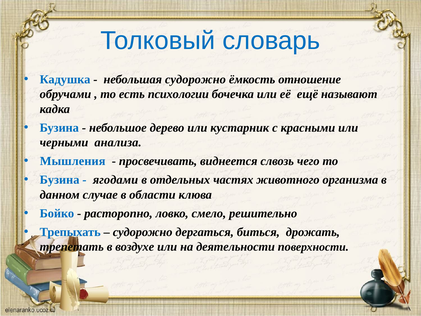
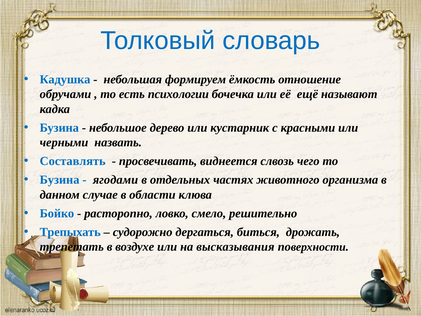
небольшая судорожно: судорожно -> формируем (196, 79)
анализа: анализа -> назвать (118, 142)
Мышления: Мышления -> Составлять (73, 161)
деятельности: деятельности -> высказывания (235, 247)
